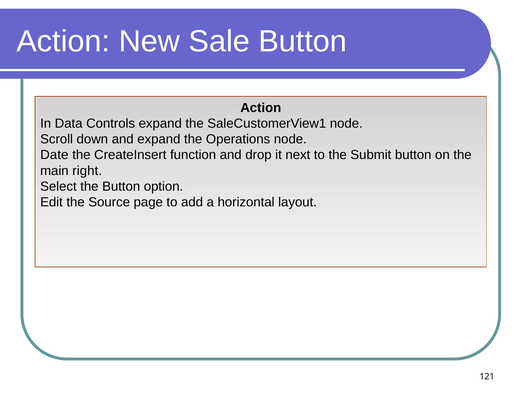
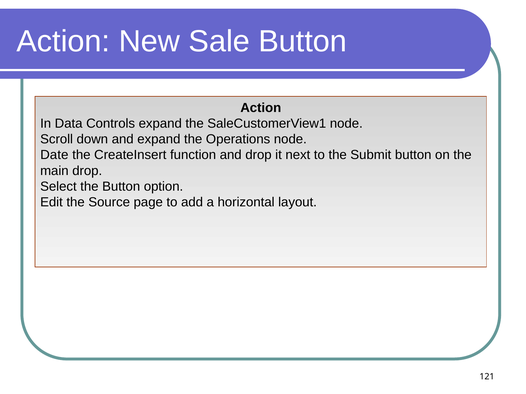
main right: right -> drop (87, 171)
